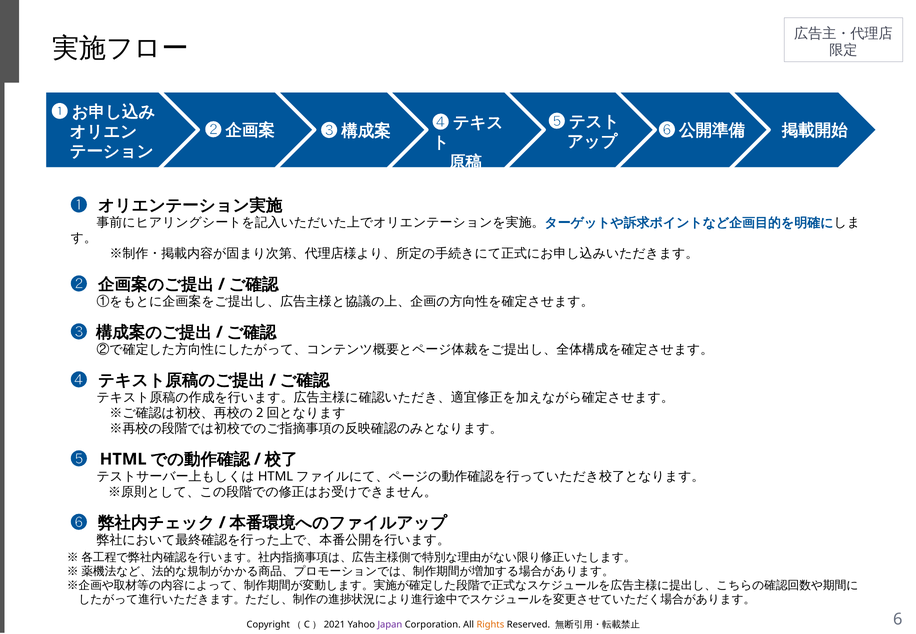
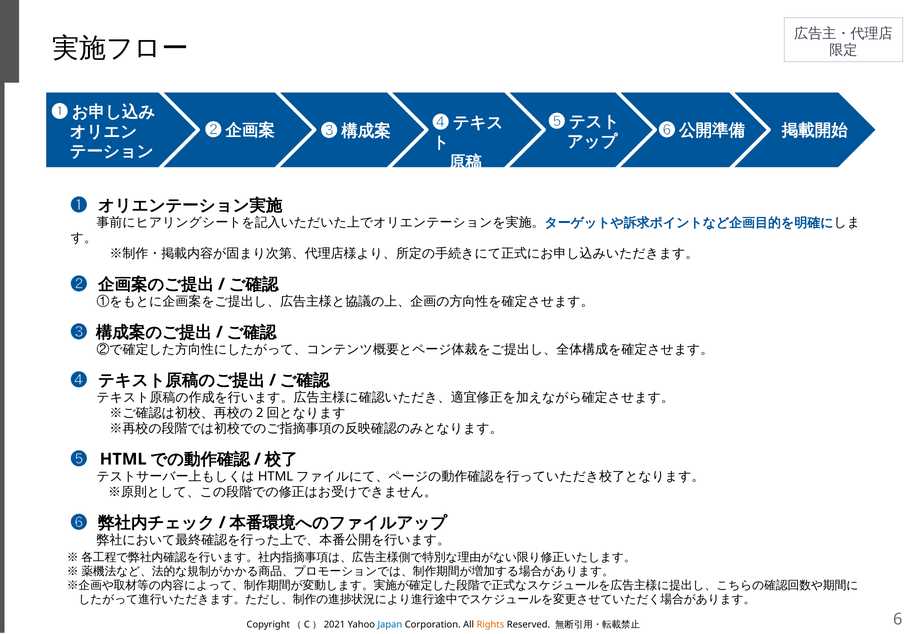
Japan colour: purple -> blue (390, 625)
